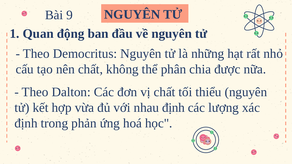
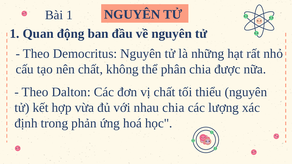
Bài 9: 9 -> 1 (70, 15)
nhau định: định -> chia (173, 108)
